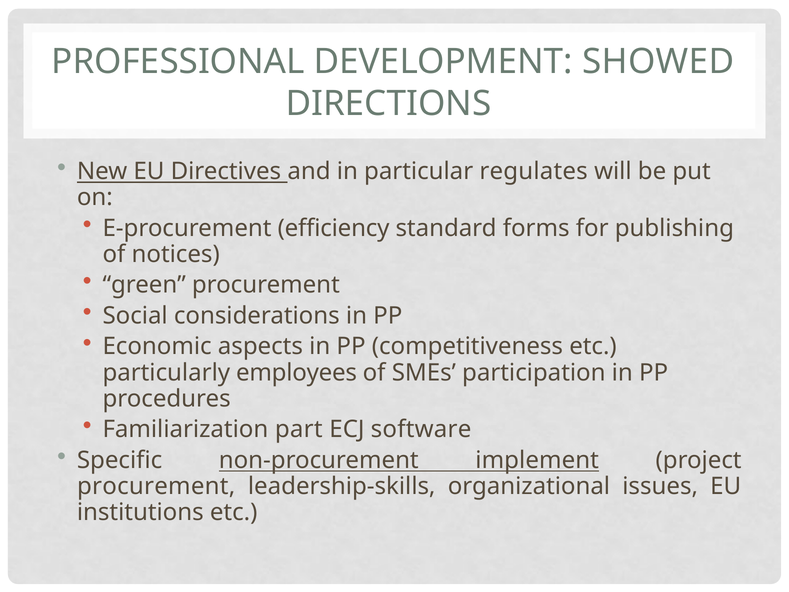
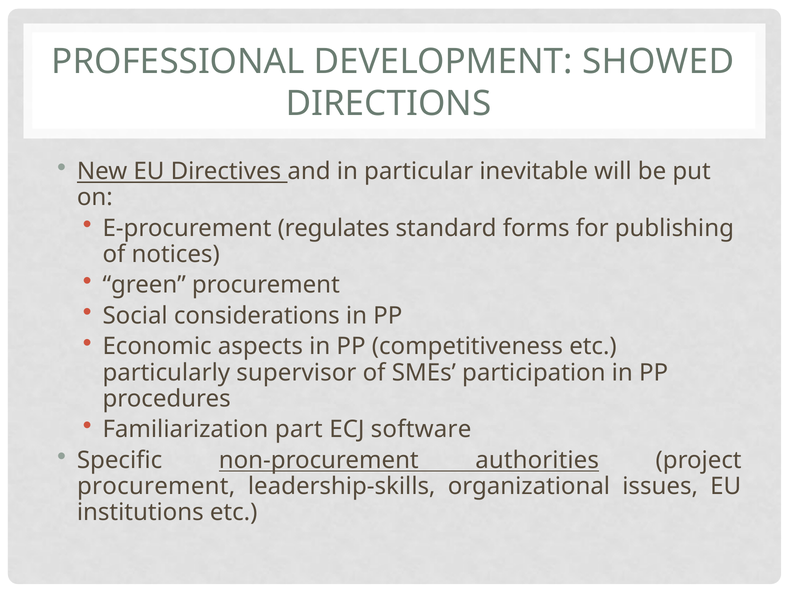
regulates: regulates -> inevitable (534, 171)
efficiency: efficiency -> regulates (334, 228)
employees: employees -> supervisor (296, 372)
implement: implement -> authorities (537, 460)
